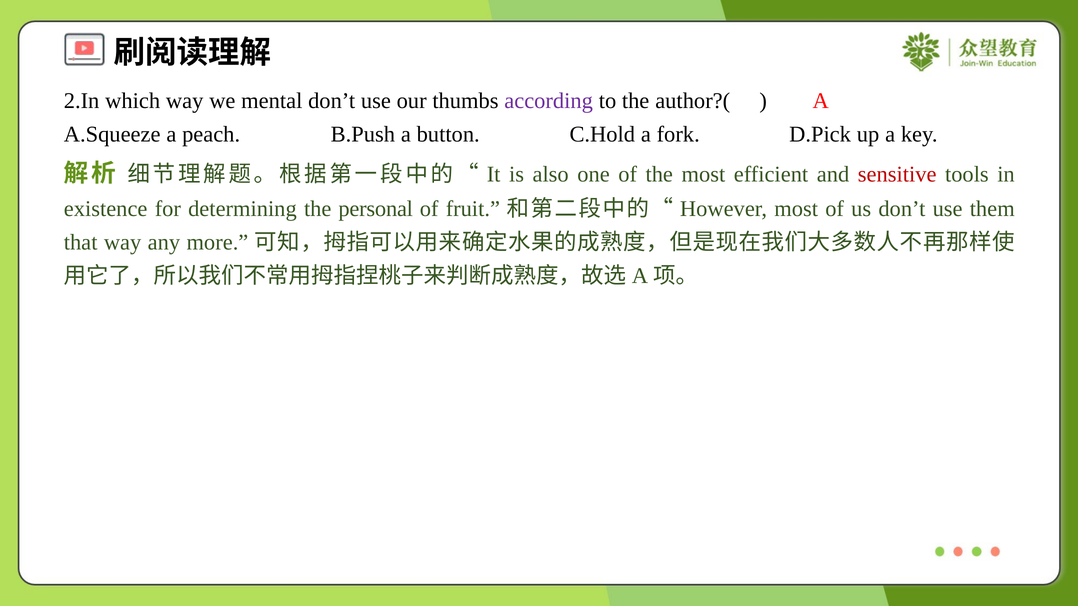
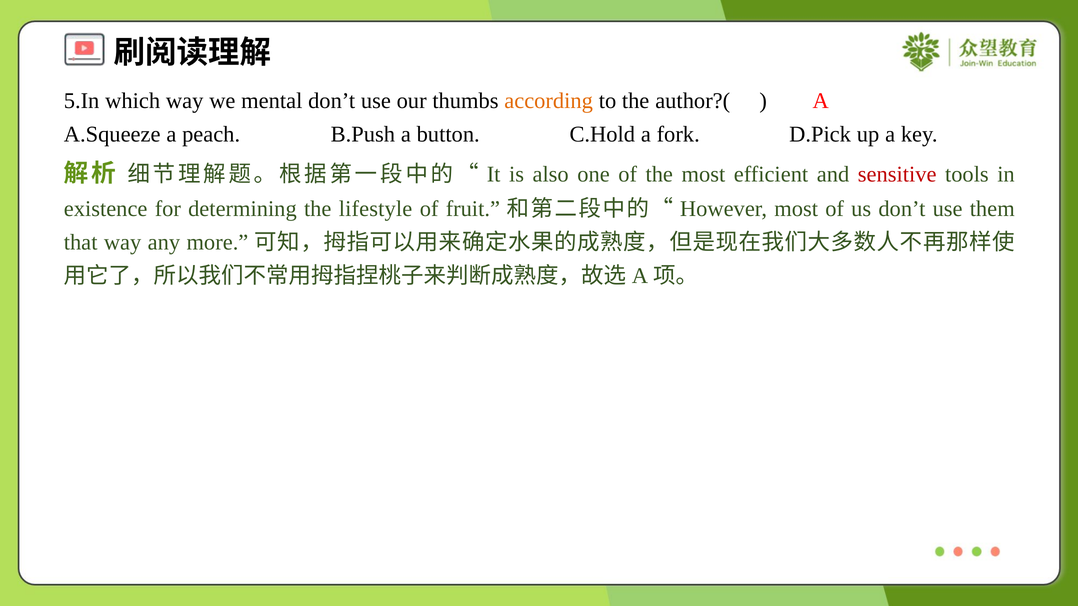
2.In: 2.In -> 5.In (82, 101)
according colour: purple -> orange (549, 101)
personal: personal -> lifestyle (376, 209)
